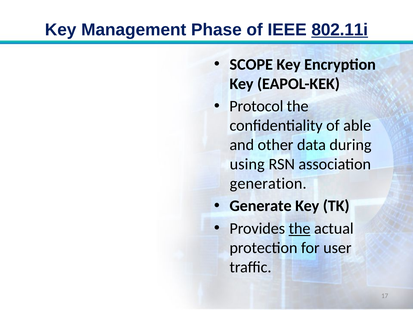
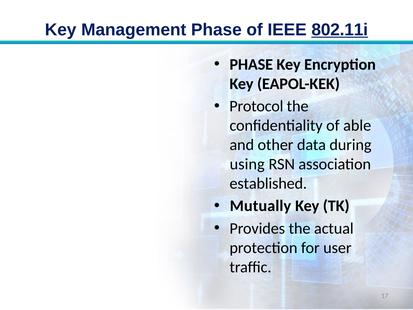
SCOPE: SCOPE -> PHASE (251, 64)
generation: generation -> established (268, 183)
Generate: Generate -> Mutually (260, 206)
the underline: present -> none (300, 228)
